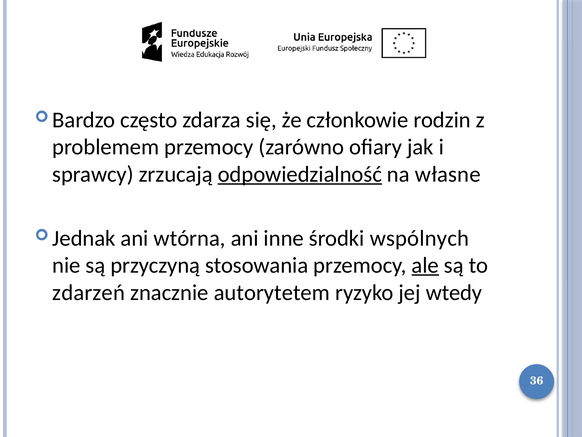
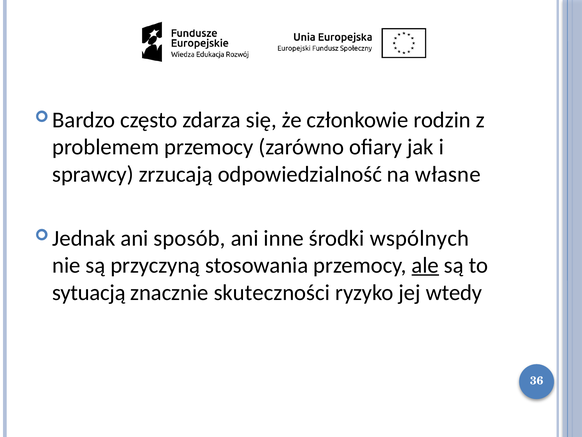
odpowiedzialność underline: present -> none (300, 174)
wtórna: wtórna -> sposób (190, 238)
zdarzeń: zdarzeń -> sytuacją (89, 292)
autorytetem: autorytetem -> skuteczności (272, 292)
